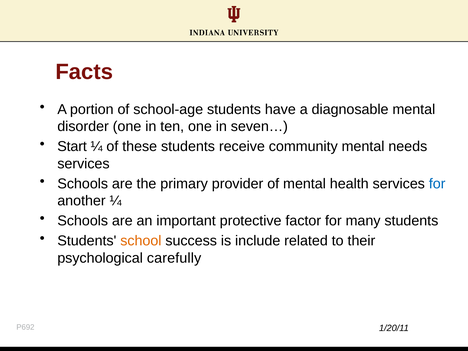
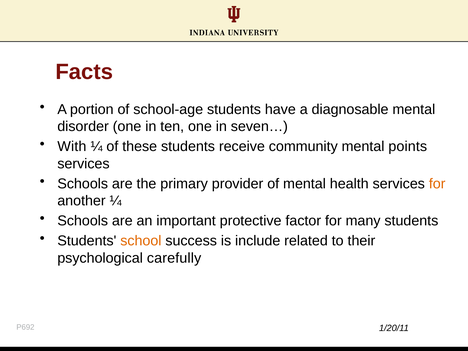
Start: Start -> With (72, 147)
needs: needs -> points (408, 147)
for colour: blue -> orange (437, 184)
